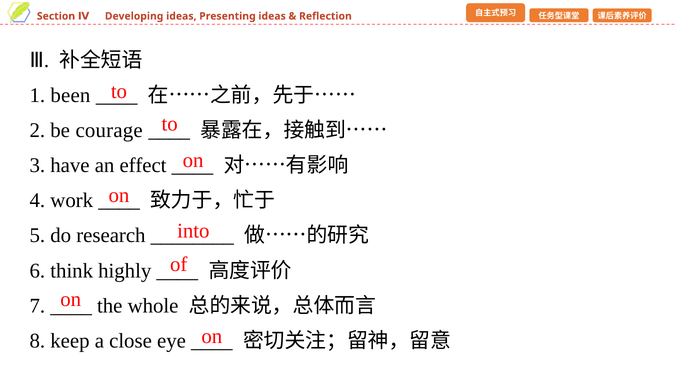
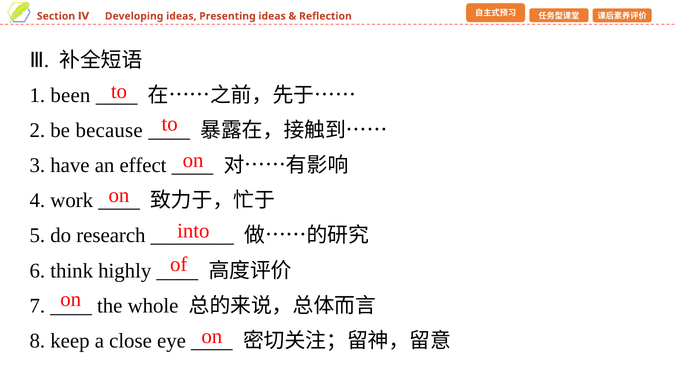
courage: courage -> because (109, 130)
